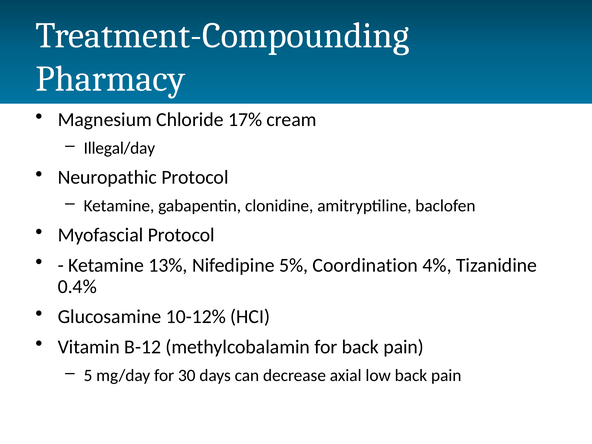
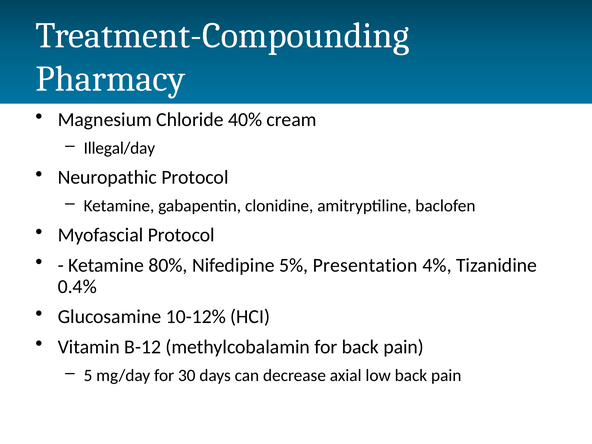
17%: 17% -> 40% (245, 120)
13%: 13% -> 80% (168, 265)
Coordination: Coordination -> Presentation (365, 265)
